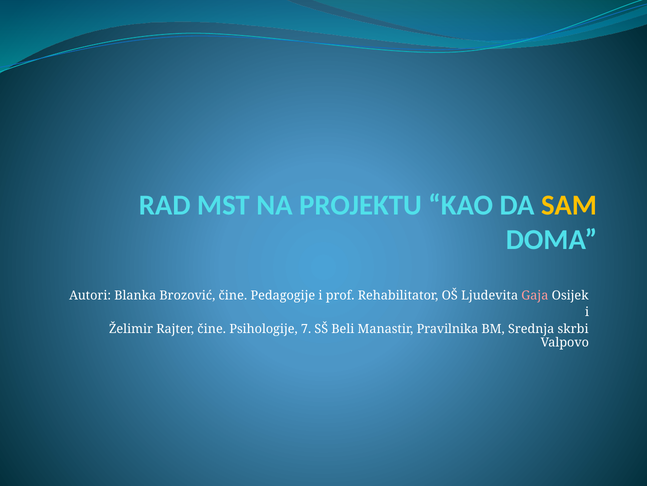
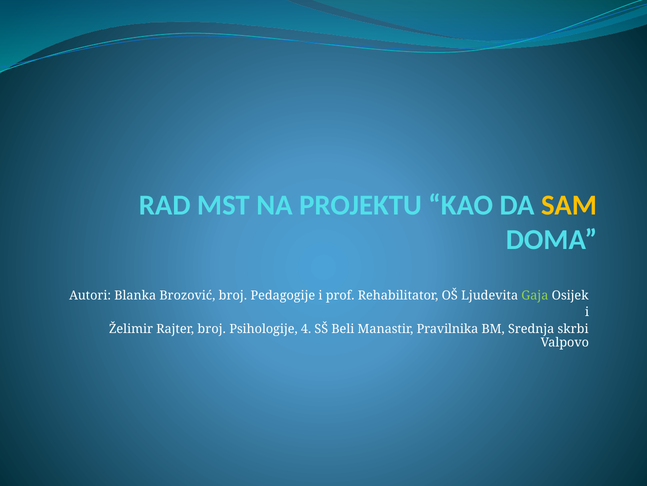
Brozović čine: čine -> broj (233, 295)
Gaja colour: pink -> light green (535, 295)
Rajter čine: čine -> broj (212, 329)
7: 7 -> 4 (306, 329)
